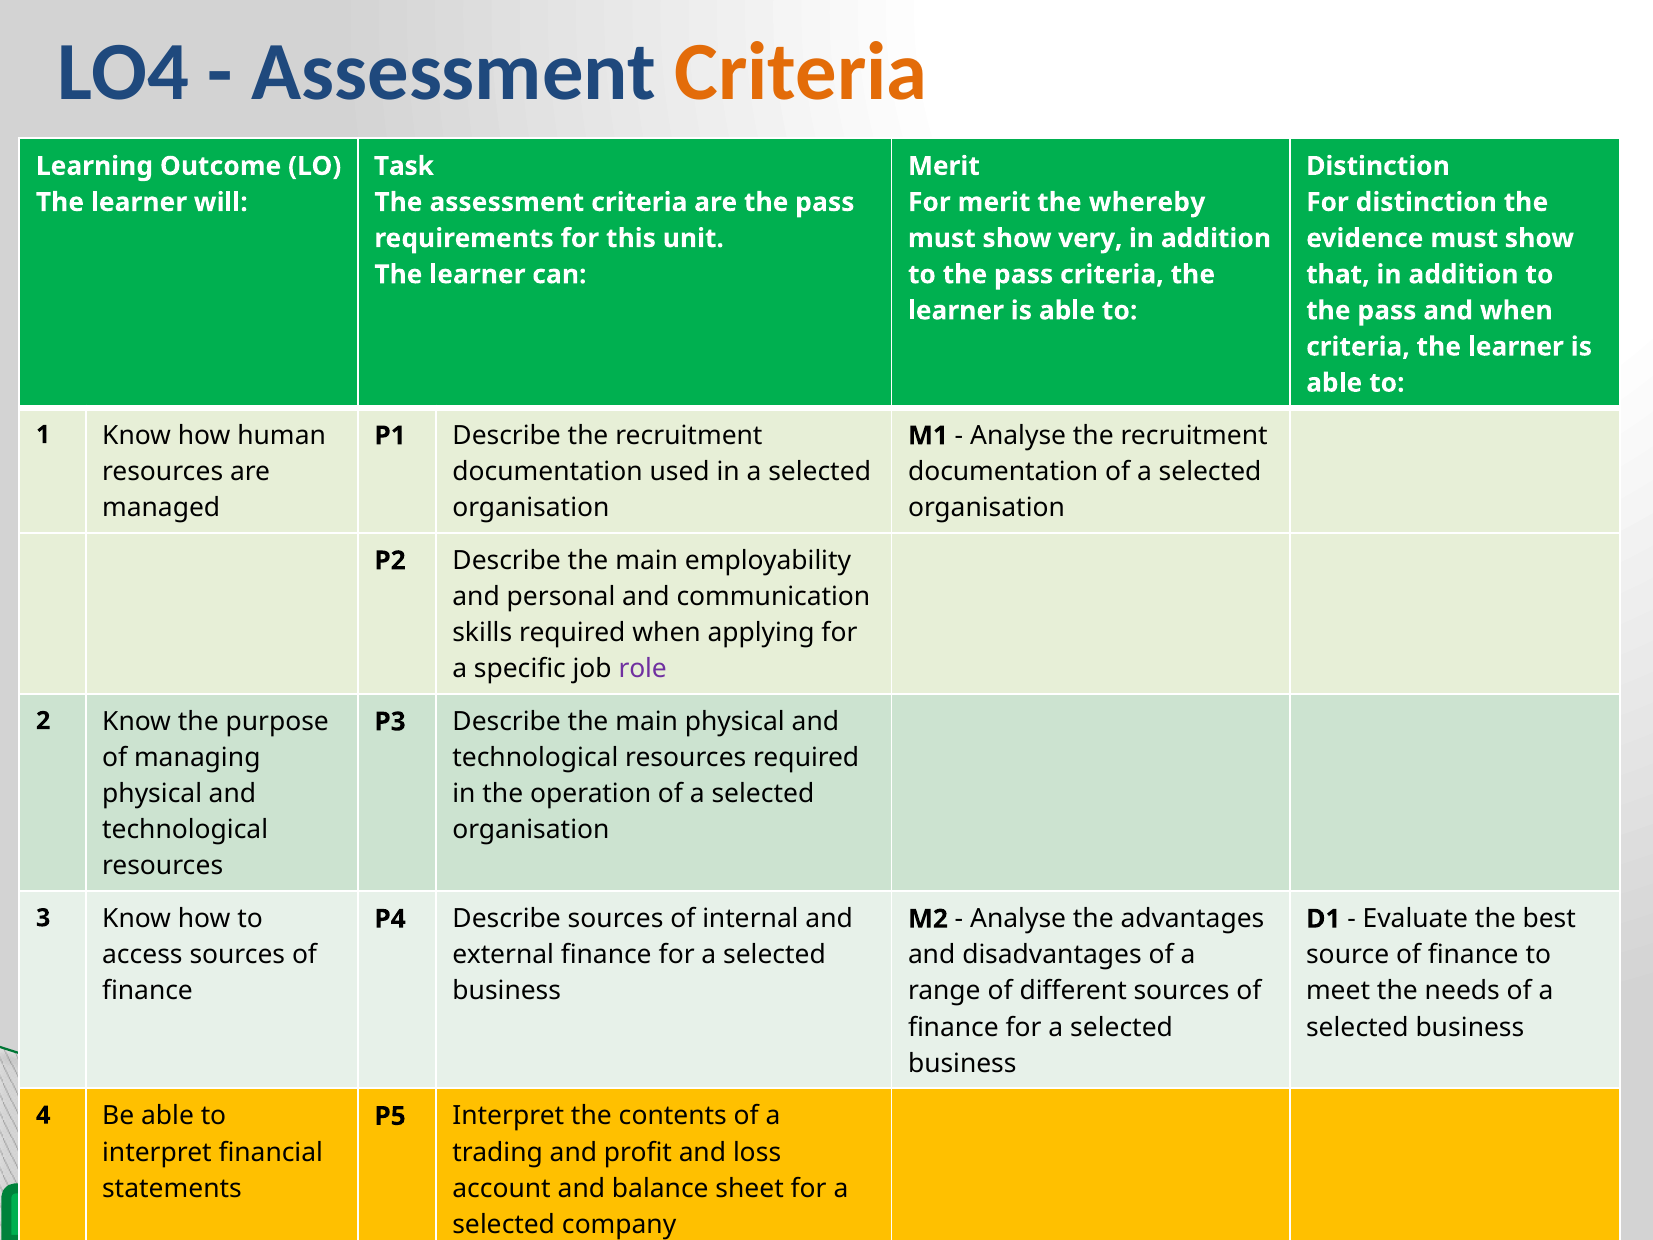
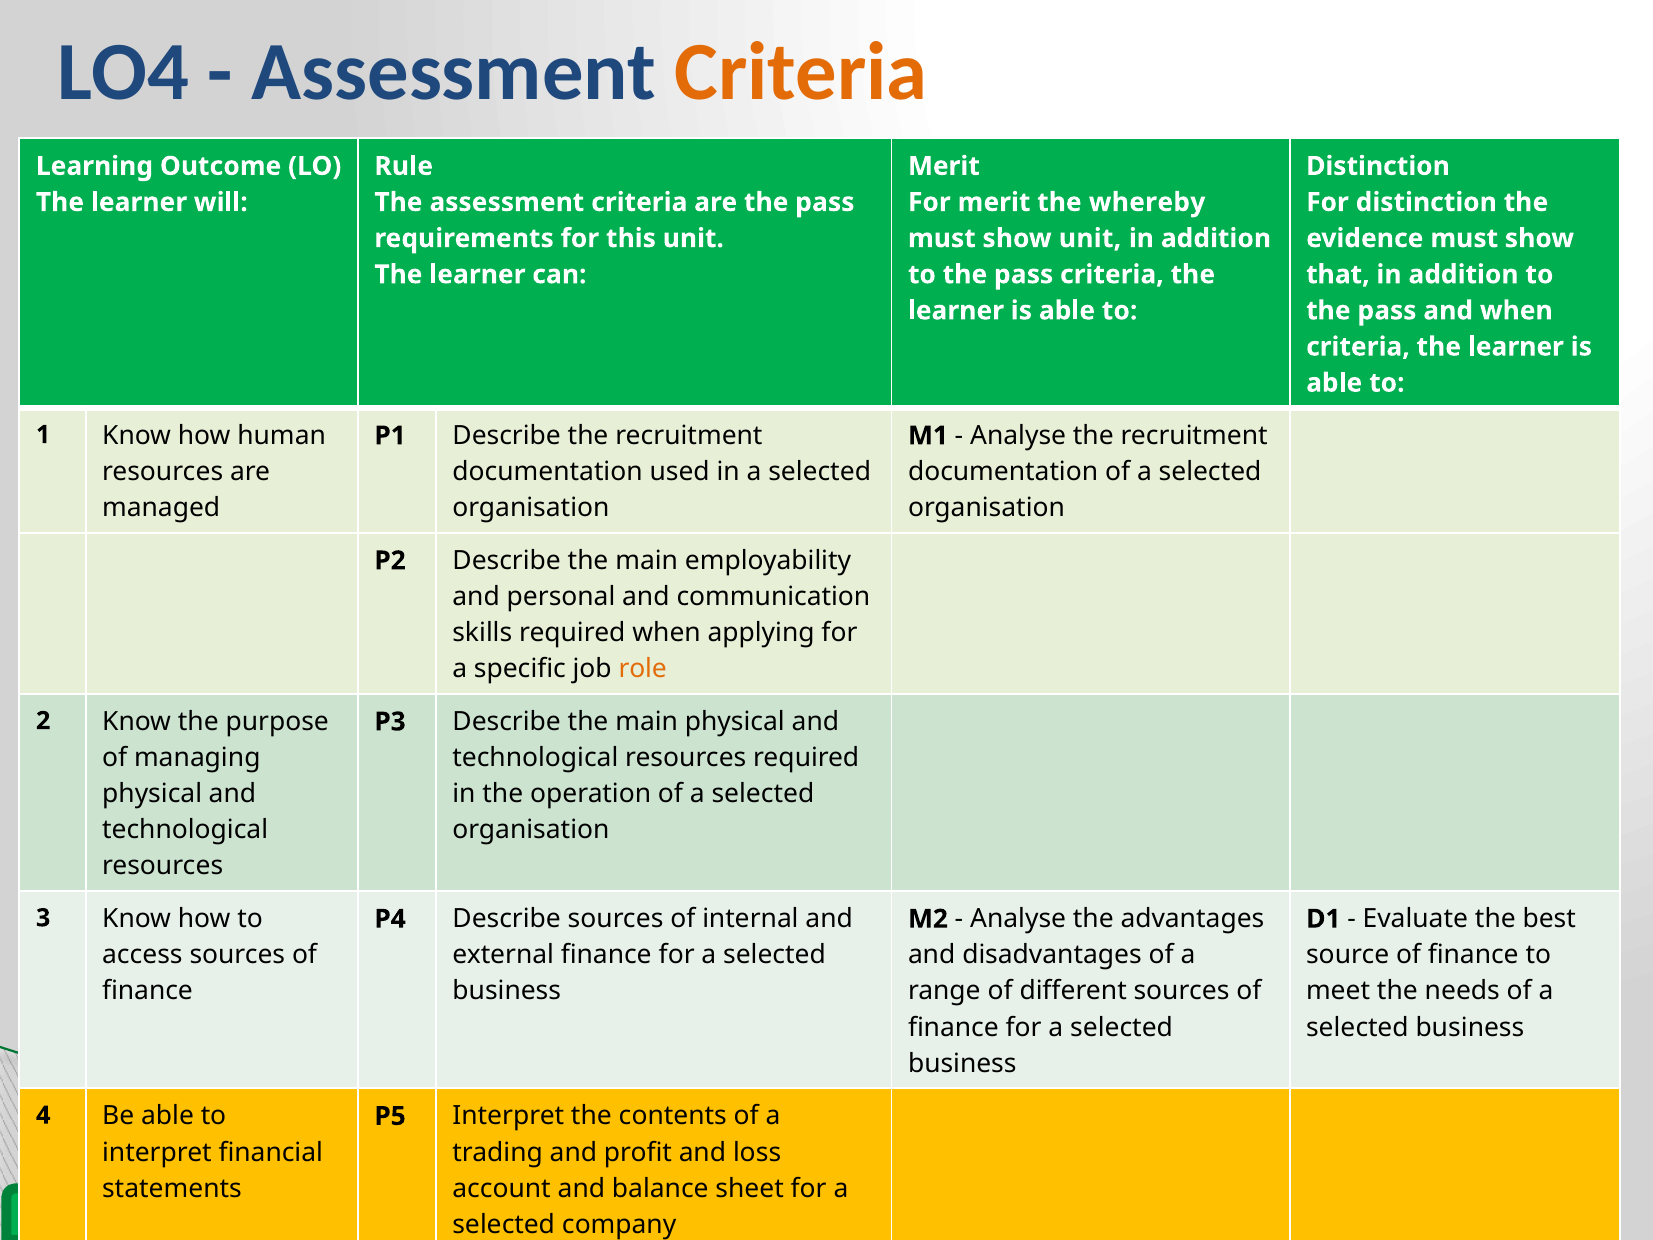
Task: Task -> Rule (404, 166)
show very: very -> unit (1090, 238)
role colour: purple -> orange (643, 669)
